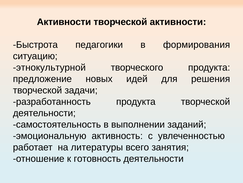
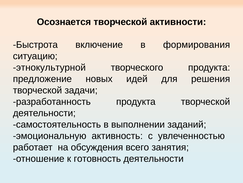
Активности: Активности -> Осознается (64, 22)
педагогики: педагогики -> включение (99, 45)
литературы: литературы -> обсуждения (97, 147)
